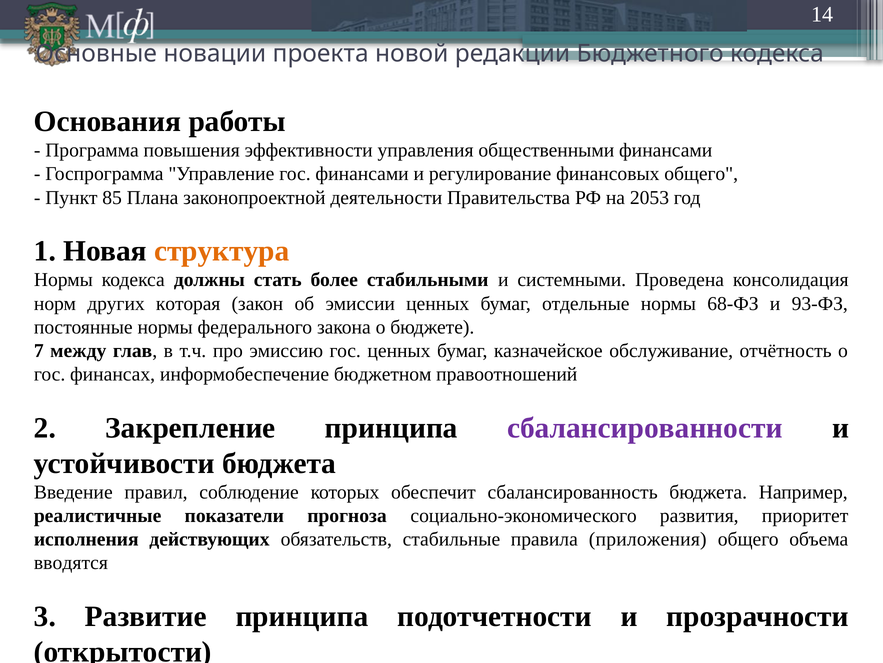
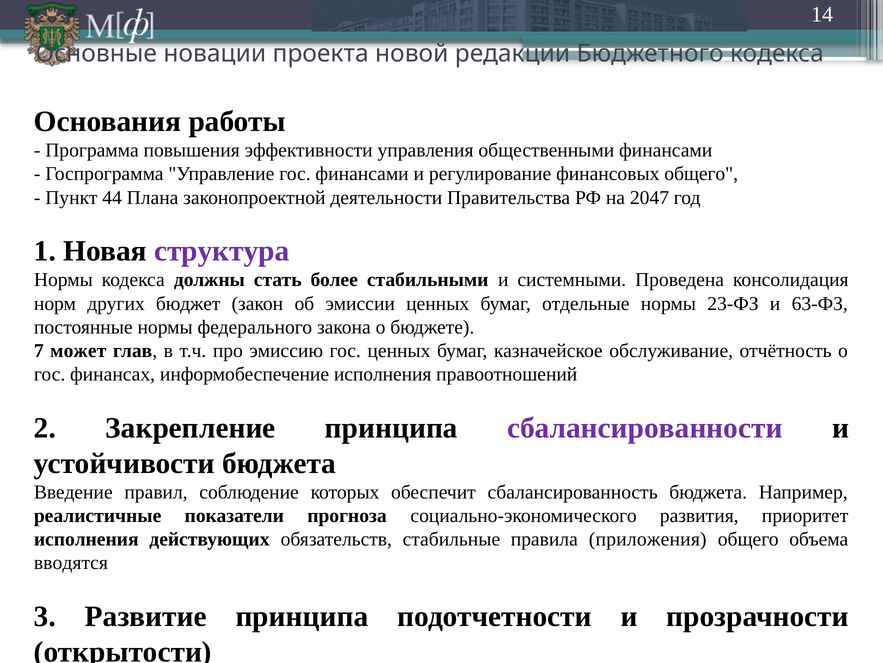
85: 85 -> 44 (112, 197)
2053: 2053 -> 2047 (649, 197)
структура colour: orange -> purple (222, 251)
которая: которая -> бюджет (188, 303)
68-ФЗ: 68-ФЗ -> 23-ФЗ (733, 303)
93-ФЗ: 93-ФЗ -> 63-ФЗ (820, 303)
между: между -> может (78, 350)
информобеспечение бюджетном: бюджетном -> исполнения (383, 374)
